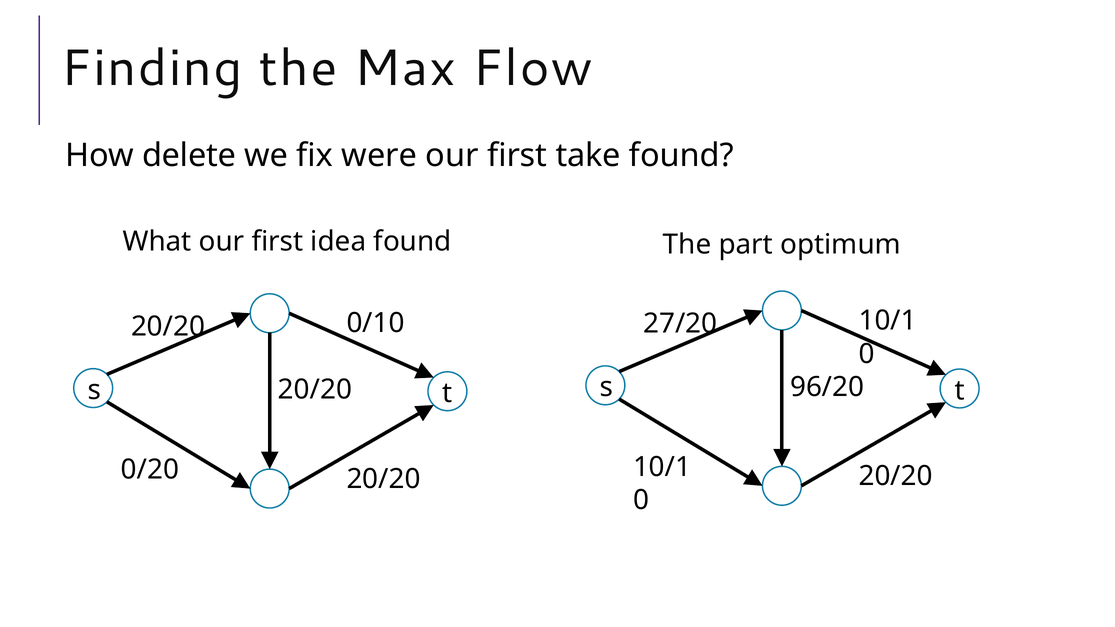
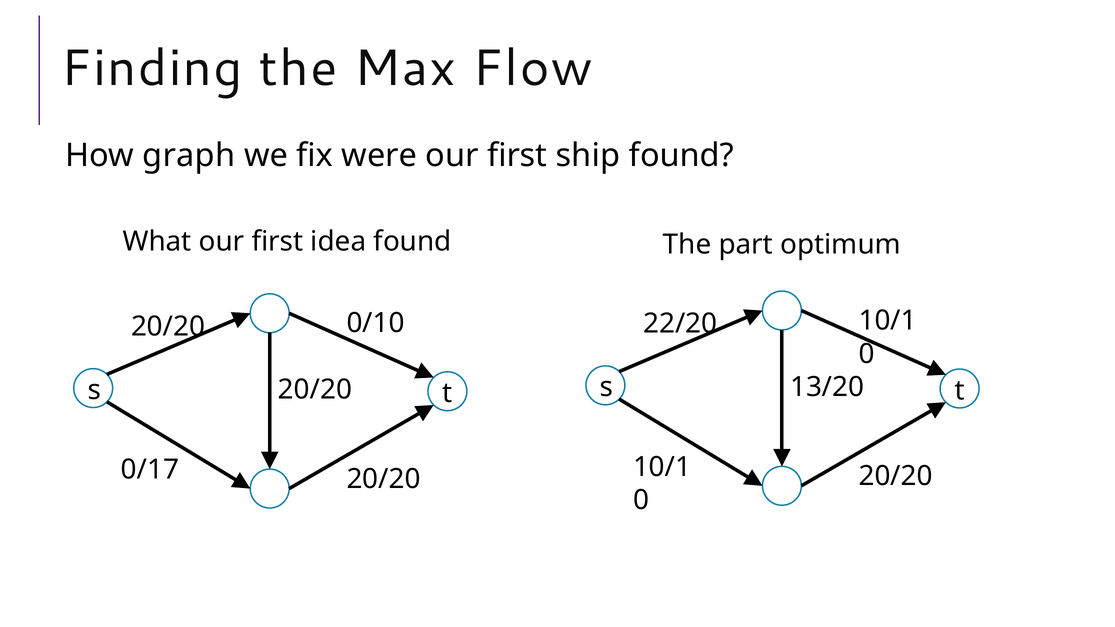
delete: delete -> graph (189, 155)
take: take -> ship (588, 155)
27/20: 27/20 -> 22/20 (680, 324)
96/20: 96/20 -> 13/20 (827, 387)
0/20: 0/20 -> 0/17 (150, 470)
